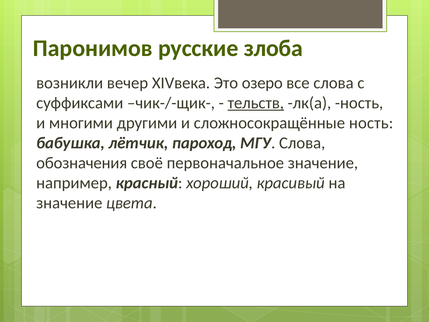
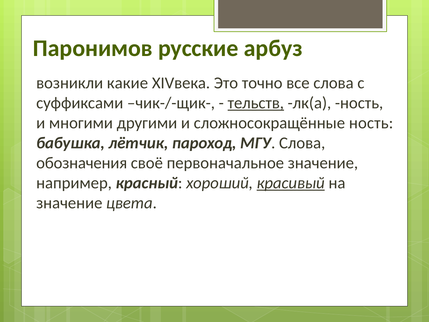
злоба: злоба -> арбуз (273, 48)
вечер: вечер -> какие (127, 83)
озеро: озеро -> точно (262, 83)
красивый underline: none -> present (291, 183)
